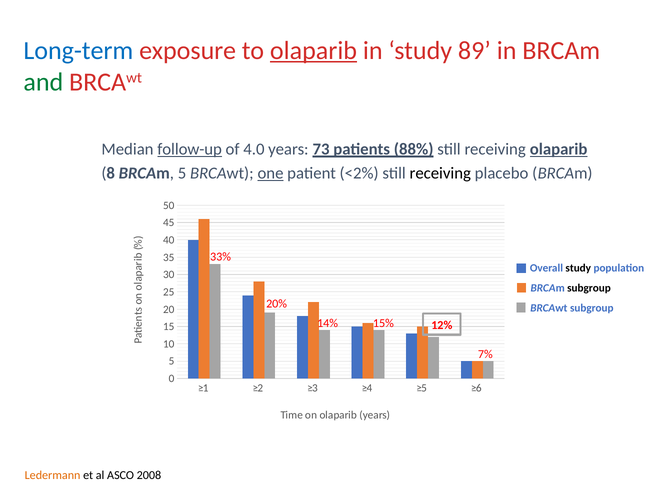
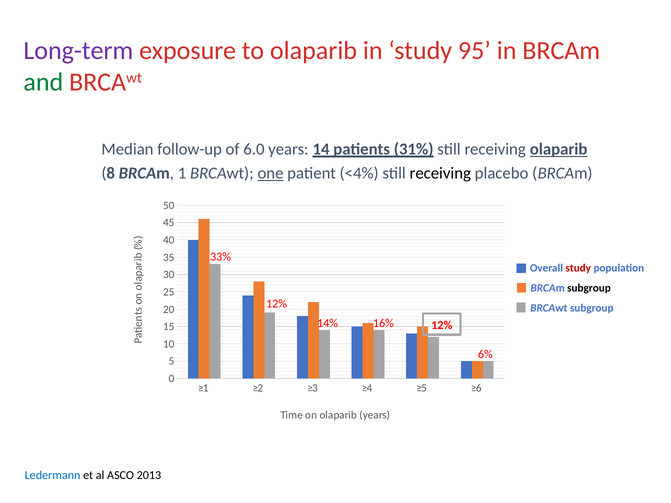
Long-term colour: blue -> purple (78, 51)
olaparib underline: present -> none (314, 51)
89: 89 -> 95 (474, 51)
follow-up underline: present -> none (190, 149)
4.0: 4.0 -> 6.0 (254, 149)
73: 73 -> 14 (321, 149)
88%: 88% -> 31% (414, 149)
BRCAm 5: 5 -> 1 (182, 173)
<2%: <2% -> <4% (359, 173)
study colour: black -> red (578, 268)
20%: 20% -> 12% (277, 304)
15%: 15% -> 16% (383, 323)
7%: 7% -> 6% (485, 354)
Ledermann colour: orange -> blue (53, 476)
2008: 2008 -> 2013 (149, 476)
